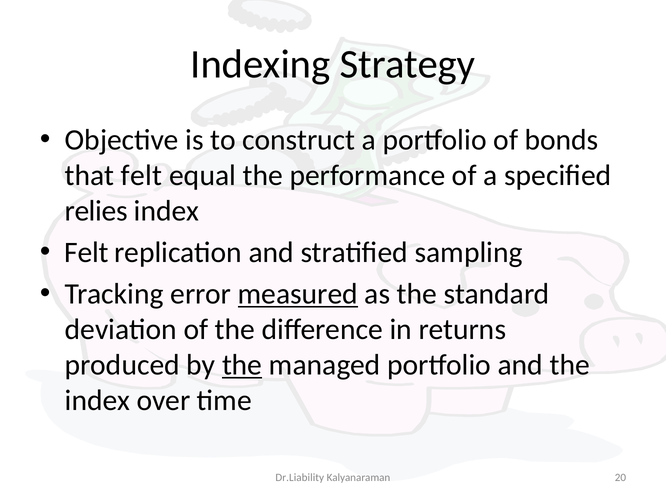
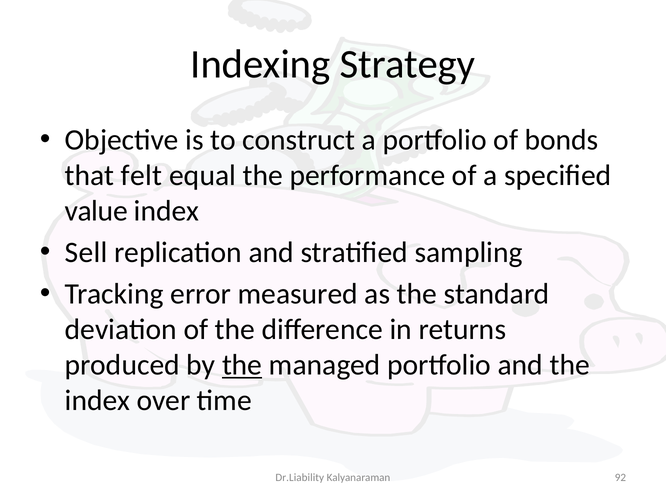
relies: relies -> value (96, 211)
Felt: Felt -> Sell (86, 252)
measured underline: present -> none (298, 294)
20: 20 -> 92 (620, 477)
